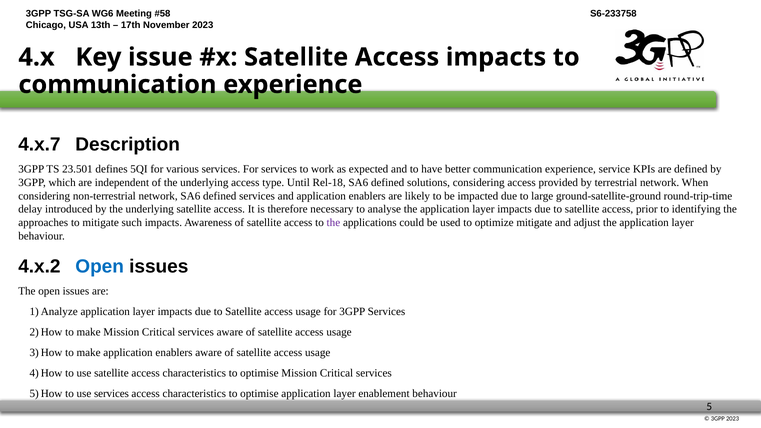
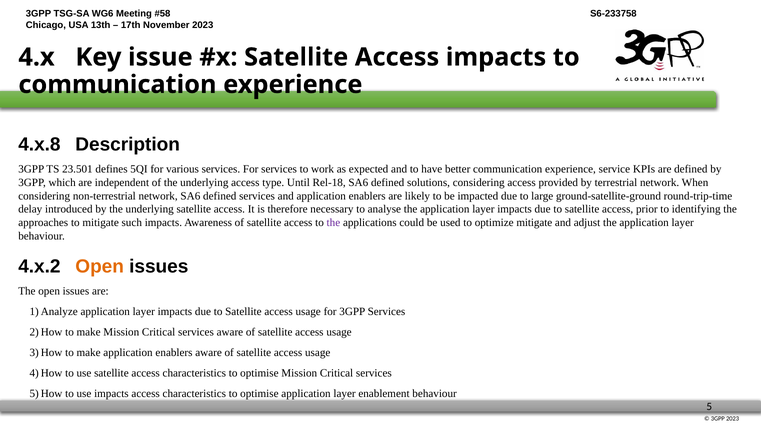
4.x.7: 4.x.7 -> 4.x.8 (39, 145)
Open colour: blue -> orange (100, 267)
use services: services -> impacts (111, 394)
